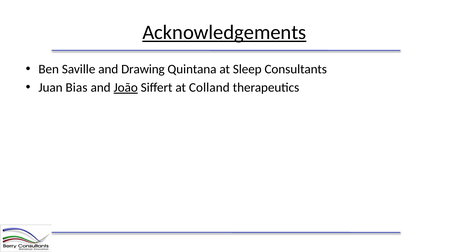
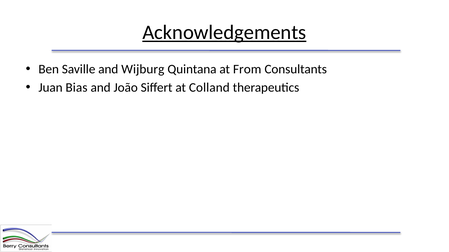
Drawing: Drawing -> Wijburg (143, 69)
Sleep: Sleep -> From (247, 69)
João underline: present -> none (126, 88)
